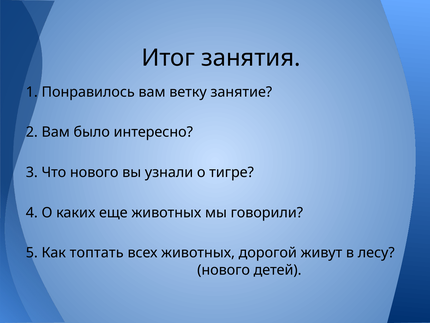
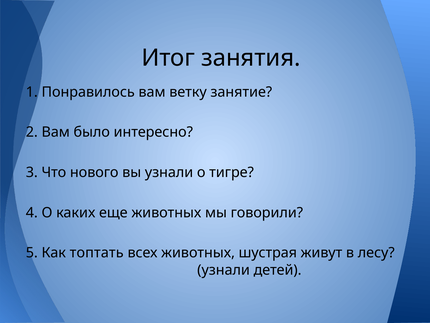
дорогой: дорогой -> шустрая (268, 252)
нового: нового -> узнали (224, 270)
